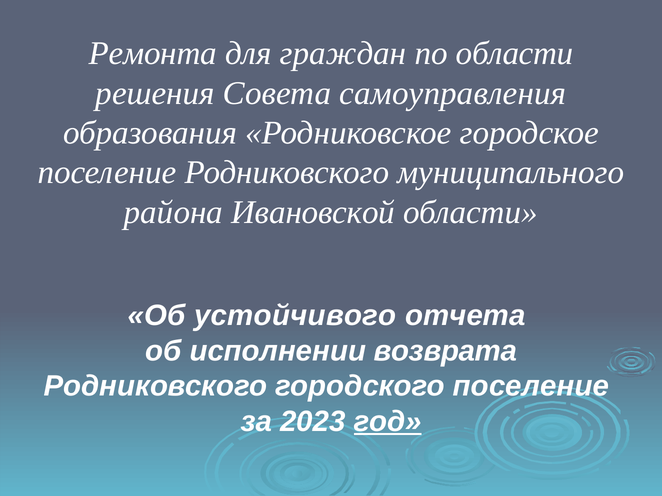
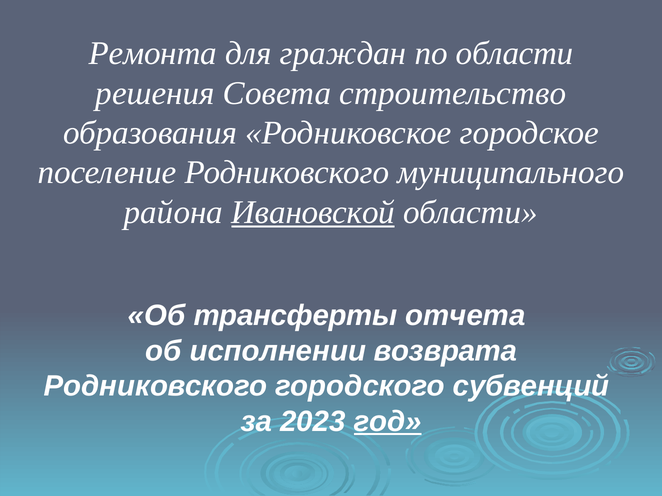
самоуправления: самоуправления -> строительство (453, 93)
Ивановской underline: none -> present (313, 212)
устойчивого: устойчивого -> трансферты (295, 316)
городского поселение: поселение -> субвенций (531, 387)
